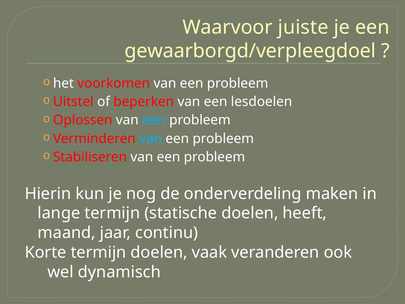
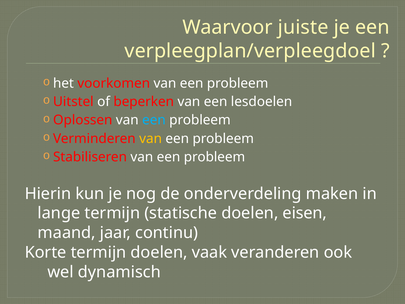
gewaarborgd/verpleegdoel: gewaarborgd/verpleegdoel -> verpleegplan/verpleegdoel (250, 51)
van colour: light blue -> yellow (151, 139)
heeft: heeft -> eisen (305, 213)
